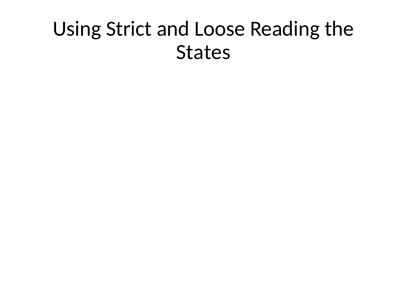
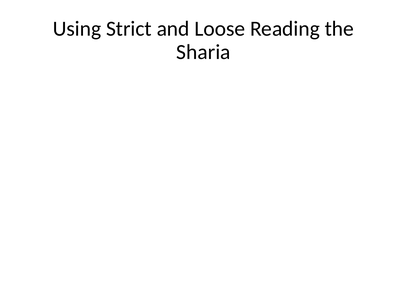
States: States -> Sharia (203, 52)
